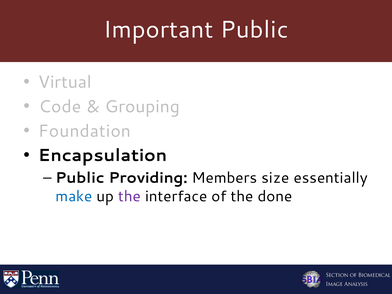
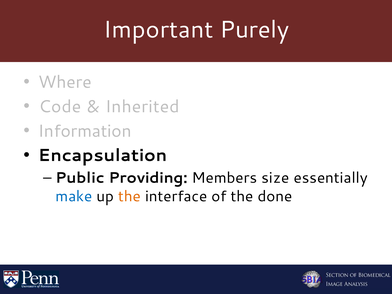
Important Public: Public -> Purely (254, 30)
Virtual: Virtual -> Where (65, 82)
Grouping: Grouping -> Inherited (142, 107)
Foundation: Foundation -> Information (85, 131)
the colour: purple -> orange (130, 196)
